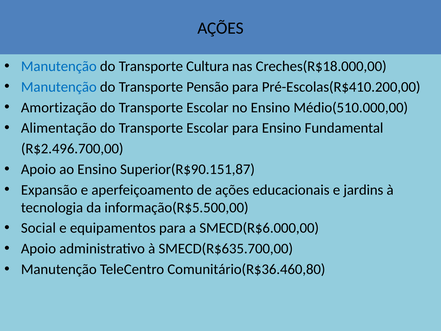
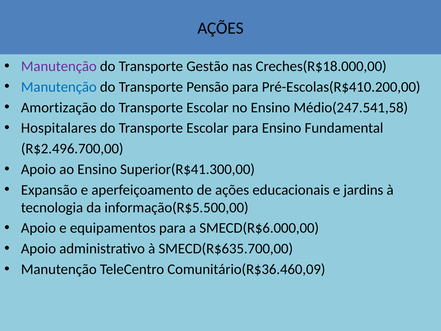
Manutenção colour: blue -> purple (59, 66)
Cultura: Cultura -> Gestão (207, 66)
Médio(510.000,00: Médio(510.000,00 -> Médio(247.541,58 (351, 107)
Alimentação: Alimentação -> Hospitalares (59, 128)
Superior(R$90.151,87: Superior(R$90.151,87 -> Superior(R$41.300,00 (187, 169)
Social: Social -> Apoio (38, 228)
Comunitário(R$36.460,80: Comunitário(R$36.460,80 -> Comunitário(R$36.460,09 (246, 269)
